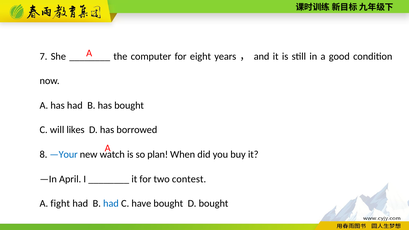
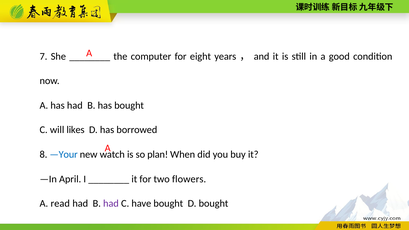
contest: contest -> flowers (189, 179)
fight: fight -> read (60, 204)
had colour: blue -> purple (111, 204)
